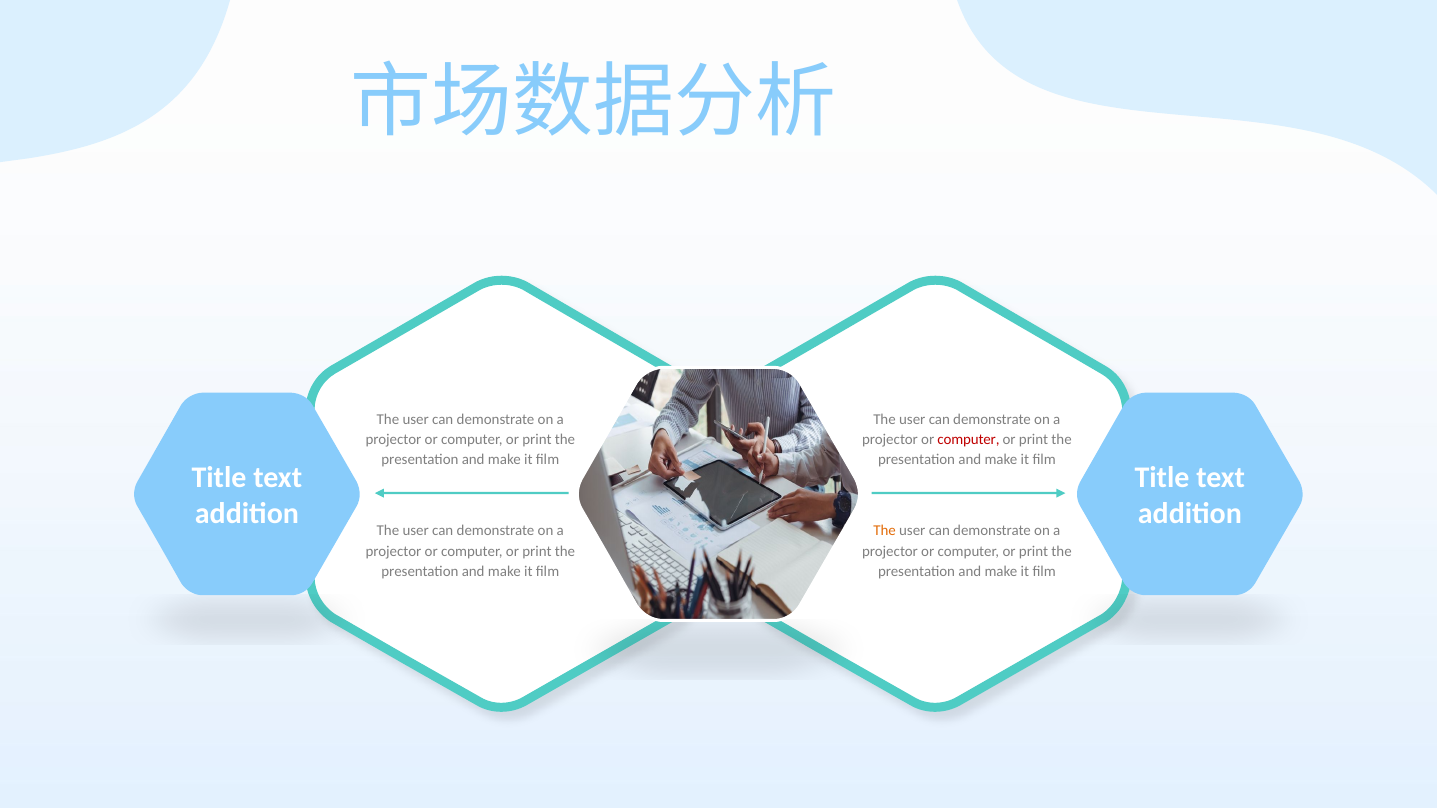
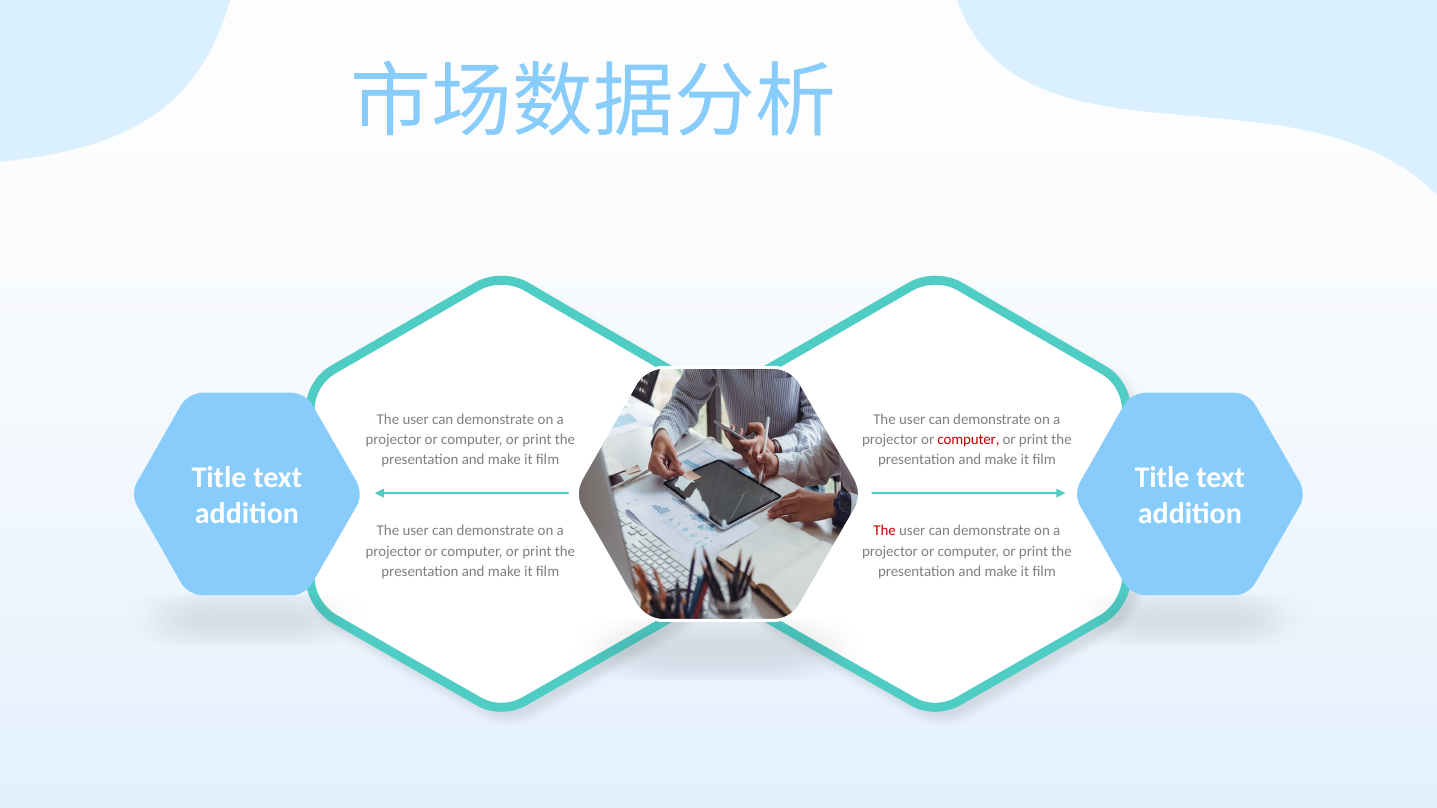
The colour: orange -> red (885, 531)
